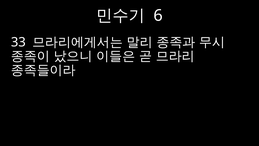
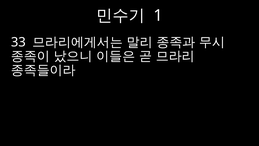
6: 6 -> 1 (158, 16)
